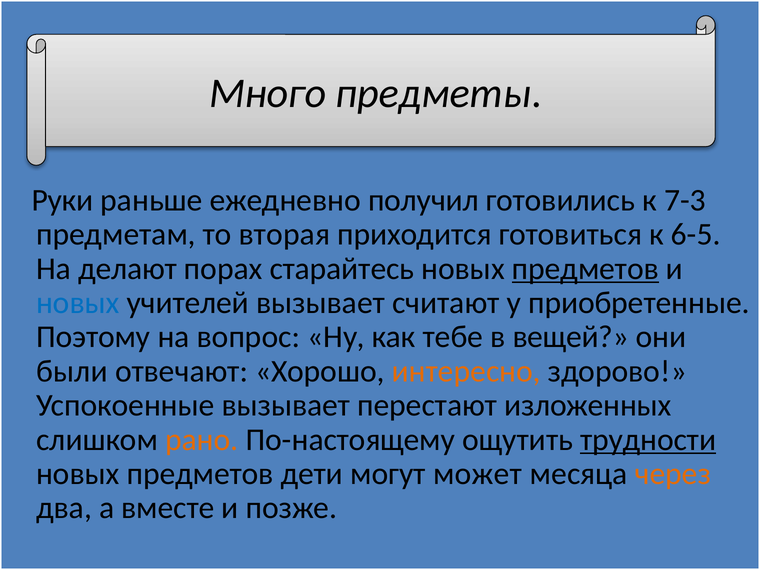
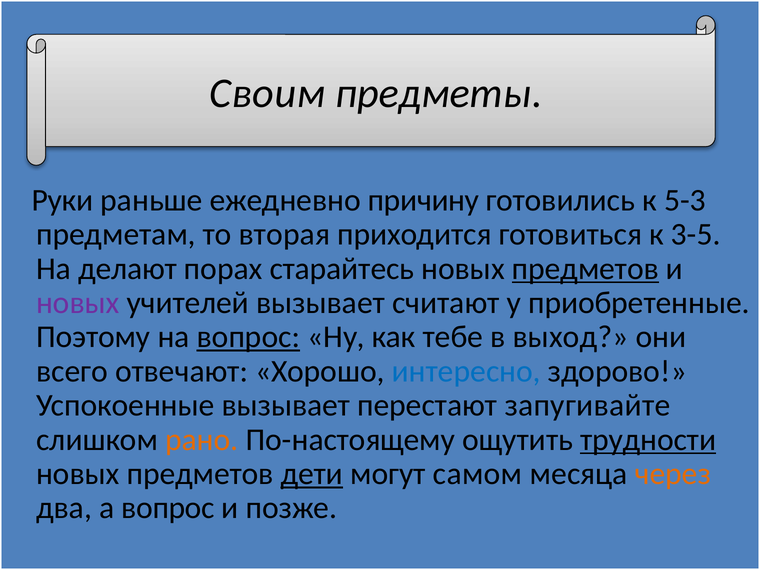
Много: Много -> Своим (267, 93)
получил: получил -> причину (424, 200)
7-3: 7-3 -> 5-3 (685, 200)
6-5: 6-5 -> 3-5 (696, 234)
новых colour: blue -> purple (78, 303)
вопрос underline: none -> present (248, 337)
вещей: вещей -> выход (571, 337)
были: были -> всего (72, 371)
интересно colour: orange -> blue (466, 371)
изложенных: изложенных -> запугивайте (587, 405)
дети underline: none -> present (312, 474)
может: может -> самом (478, 474)
а вместе: вместе -> вопрос (168, 508)
